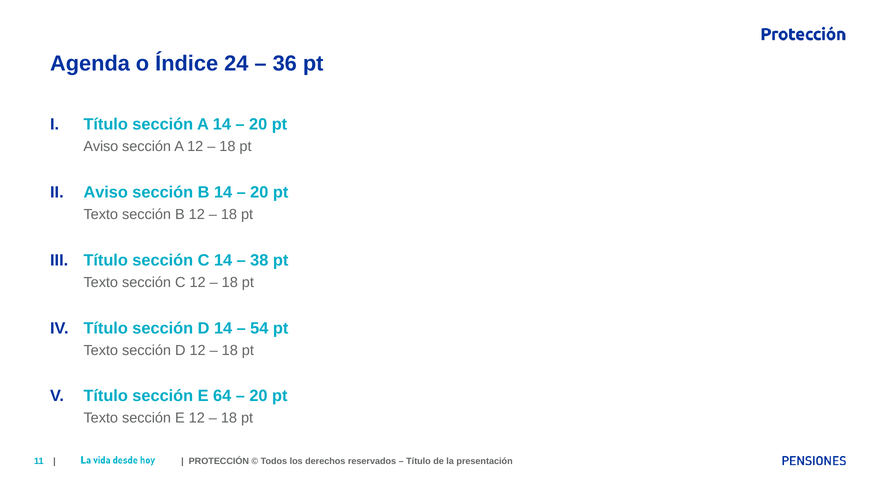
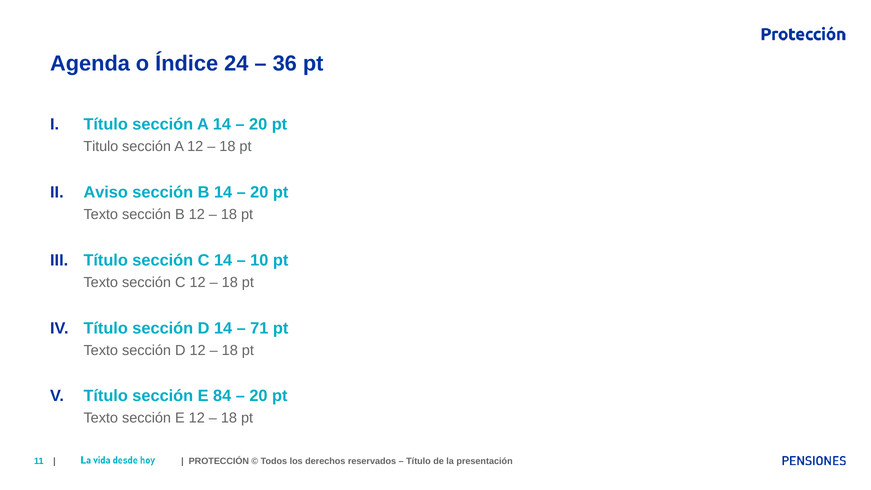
Aviso: Aviso -> Titulo (101, 147)
38: 38 -> 10 (259, 260)
54: 54 -> 71 (259, 328)
64: 64 -> 84 (222, 396)
